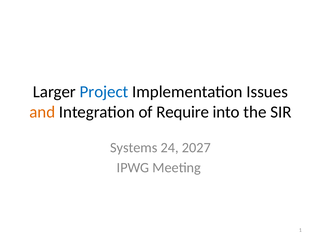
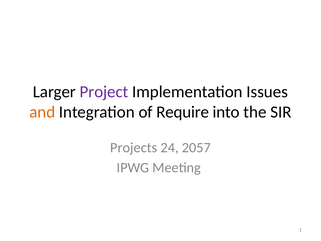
Project colour: blue -> purple (104, 92)
Systems: Systems -> Projects (134, 148)
2027: 2027 -> 2057 (196, 148)
